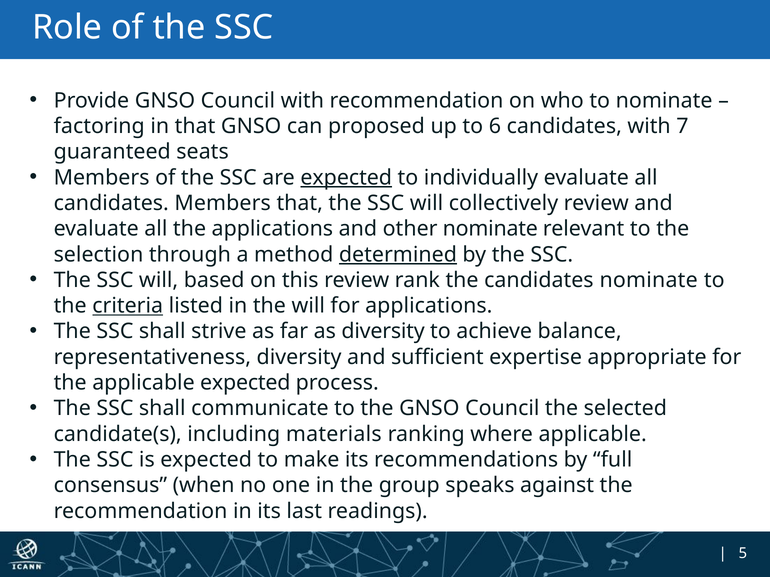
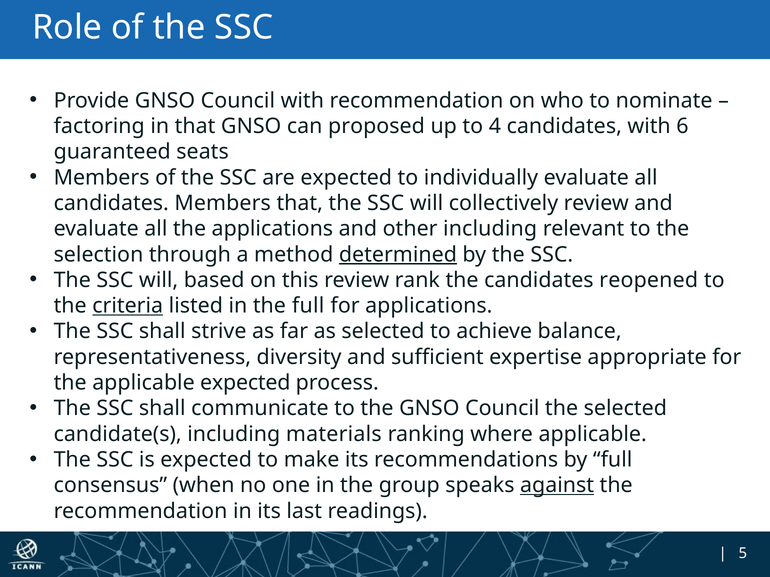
6: 6 -> 4 (495, 126)
7: 7 -> 6 (682, 126)
expected underline: present -> none (346, 178)
other nominate: nominate -> including (490, 229)
candidates nominate: nominate -> reopened (649, 280)
the will: will -> full (308, 306)
as diversity: diversity -> selected (383, 332)
against underline: none -> present (557, 486)
